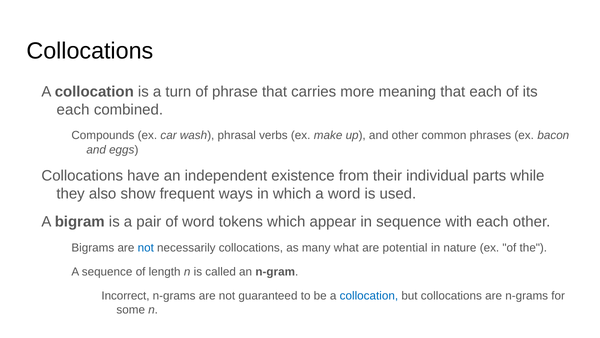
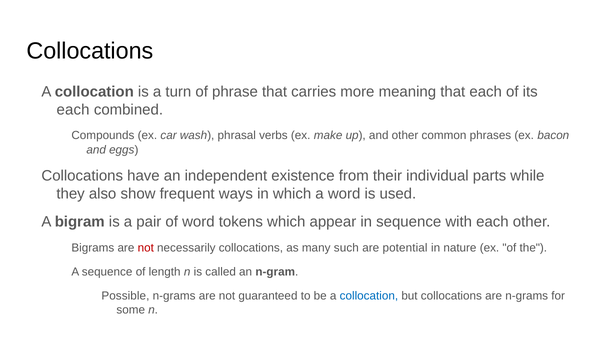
not colour: blue -> red (146, 247)
what: what -> such (346, 247)
Incorrect: Incorrect -> Possible (125, 295)
